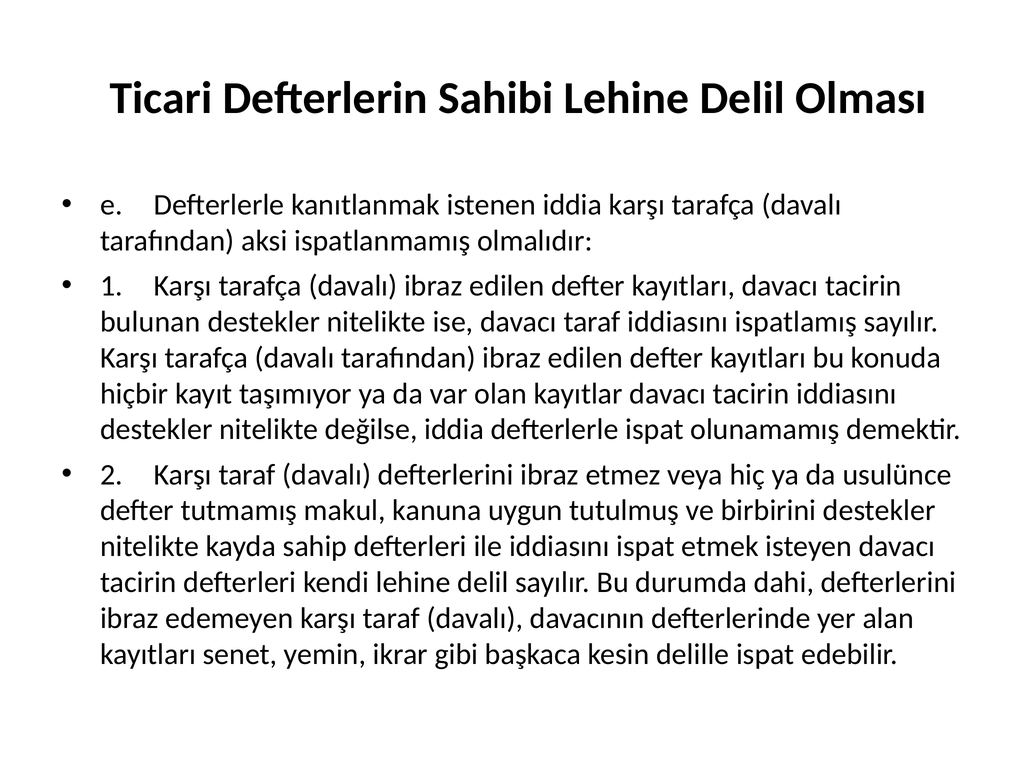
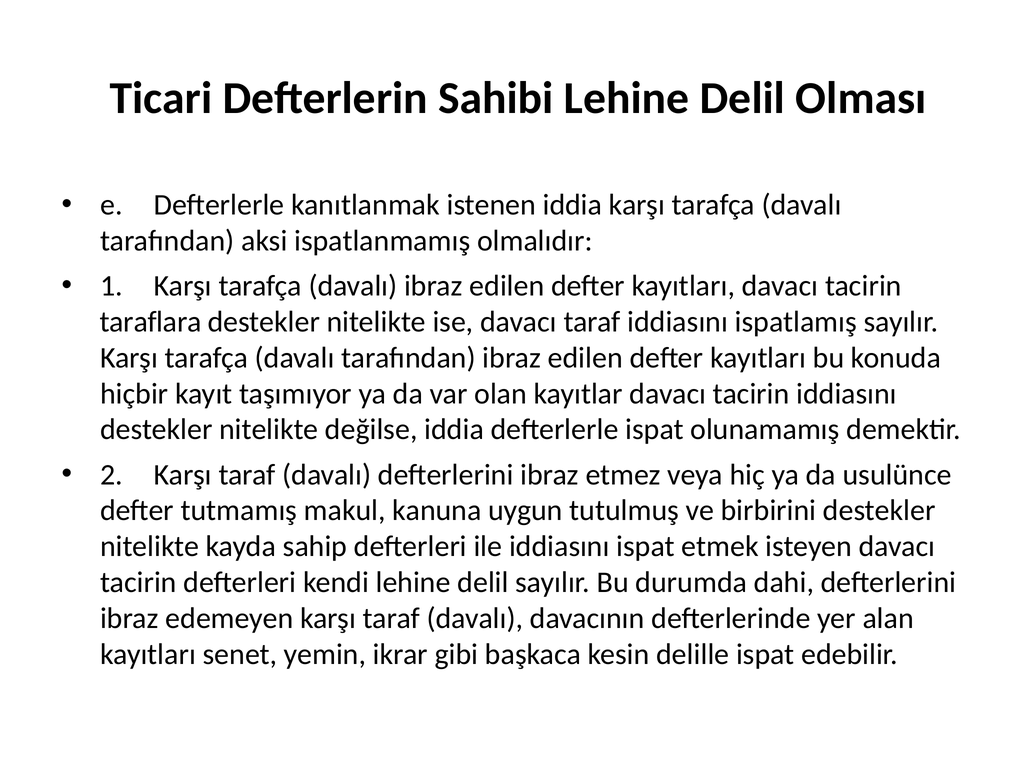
bulunan: bulunan -> taraflara (151, 322)
